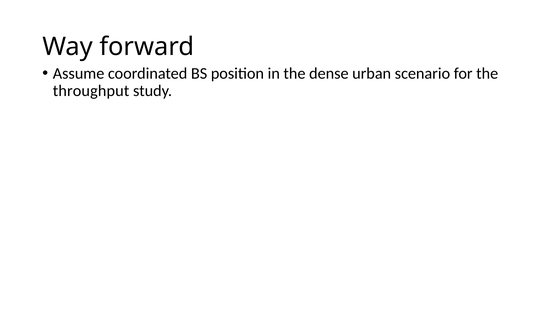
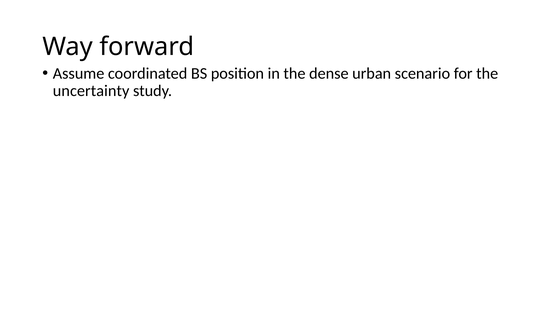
throughput: throughput -> uncertainty (91, 91)
